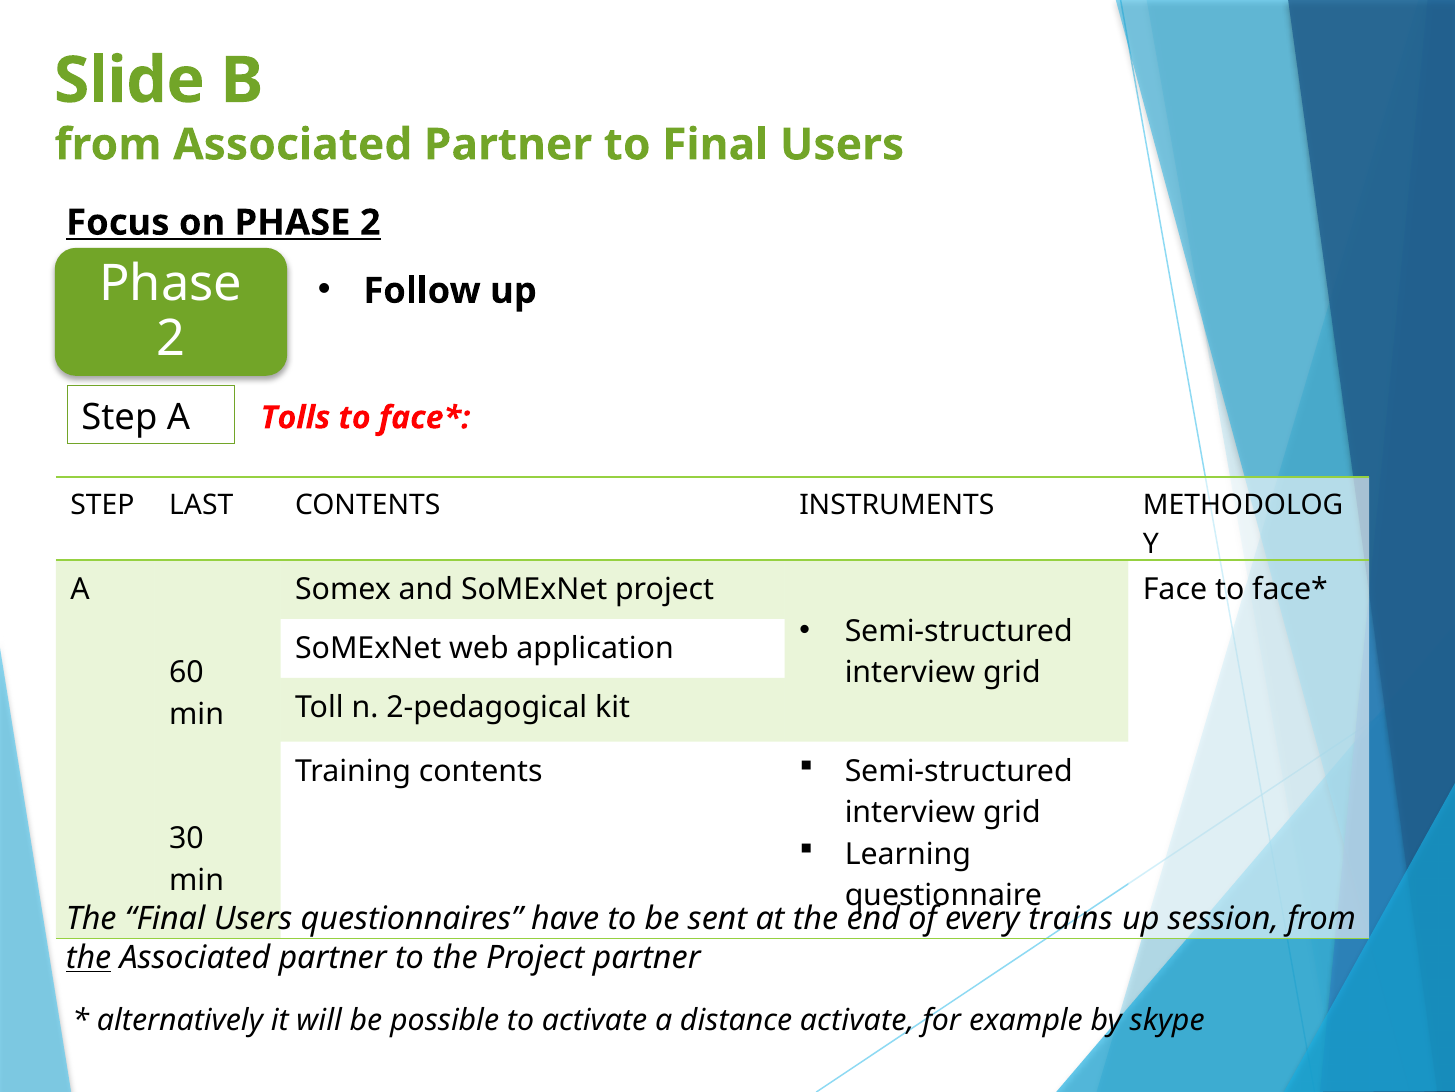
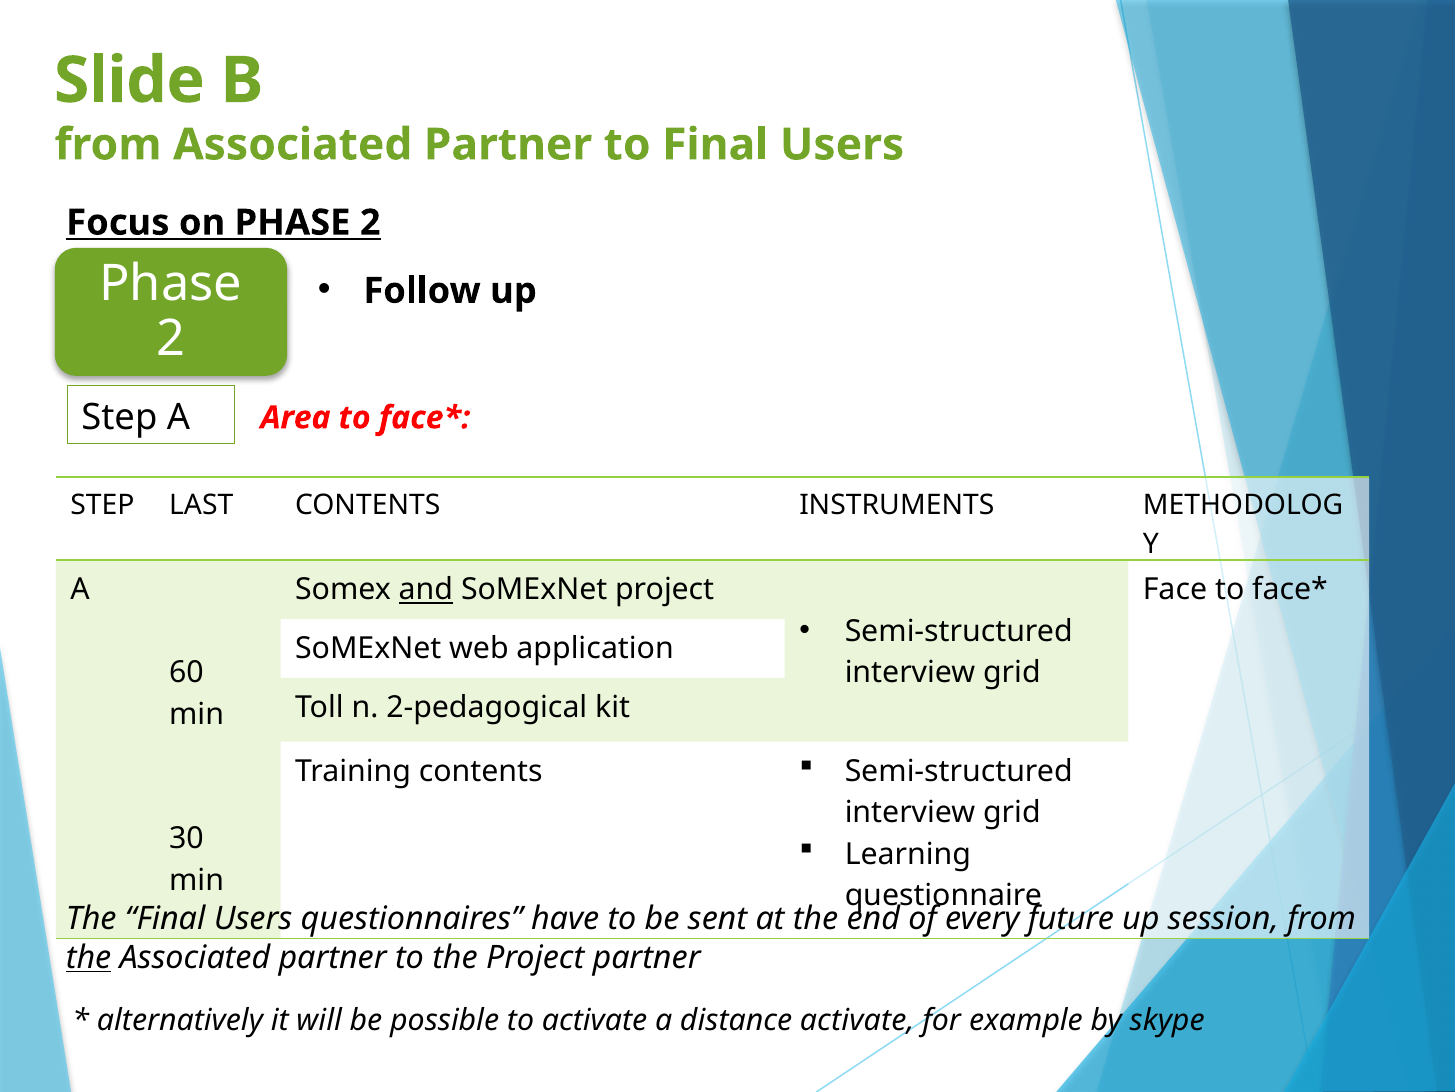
Tolls: Tolls -> Area (295, 417)
and underline: none -> present (426, 589)
trains: trains -> future (1071, 918)
